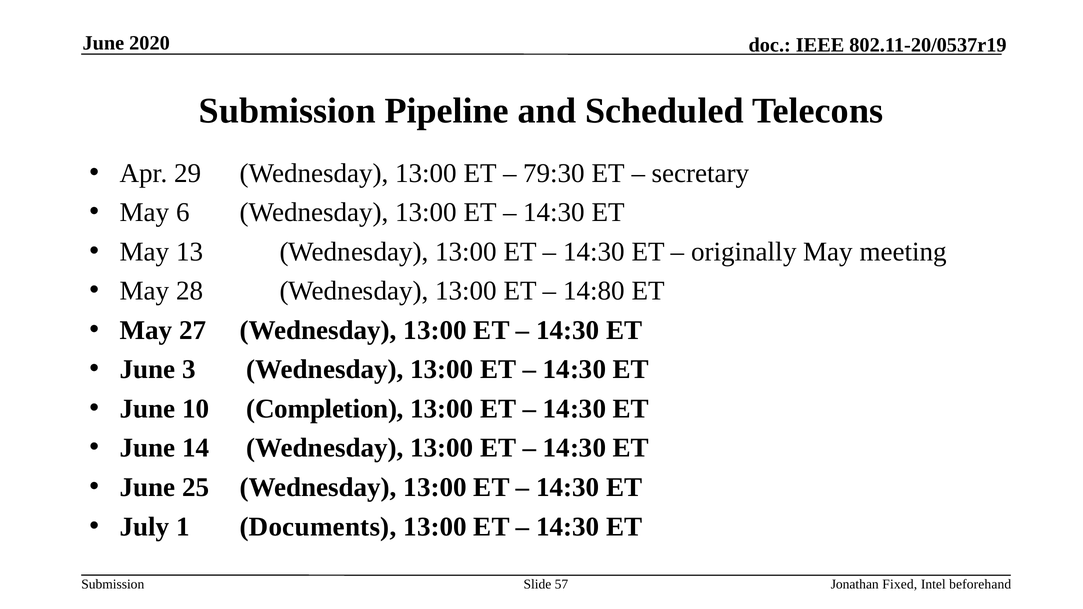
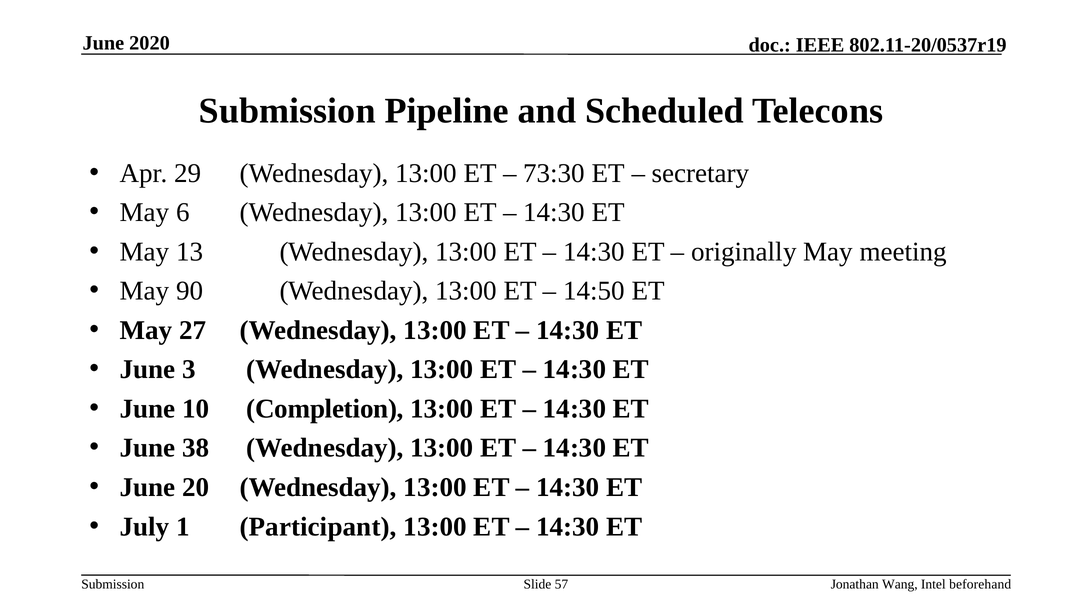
79:30: 79:30 -> 73:30 (554, 173)
28: 28 -> 90 (190, 291)
14:80: 14:80 -> 14:50 (594, 291)
14: 14 -> 38 (196, 448)
25: 25 -> 20 (196, 487)
Documents: Documents -> Participant (318, 527)
Fixed: Fixed -> Wang (900, 584)
